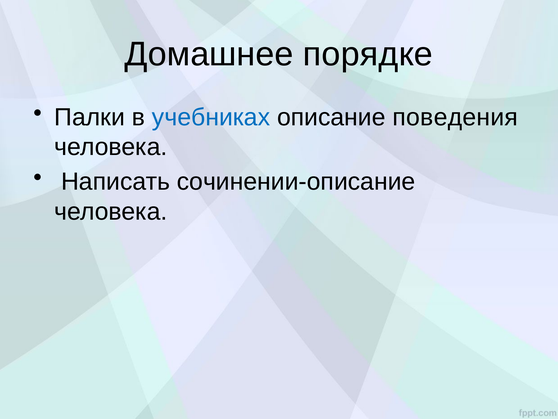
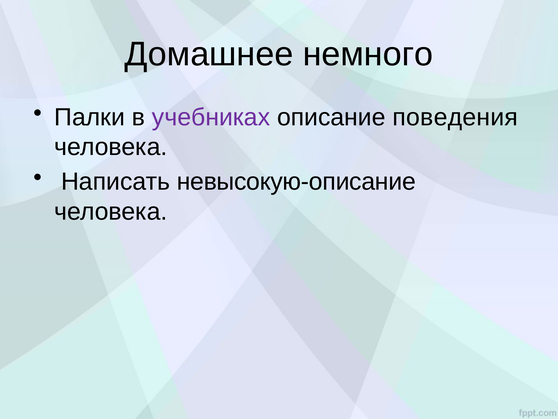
порядке: порядке -> немного (368, 54)
учебниках colour: blue -> purple (211, 117)
сочинении-описание: сочинении-описание -> невысокую-описание (296, 182)
